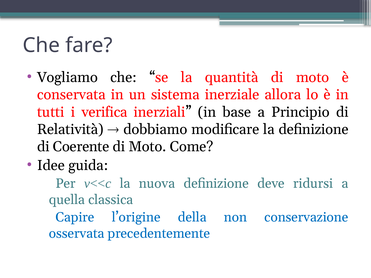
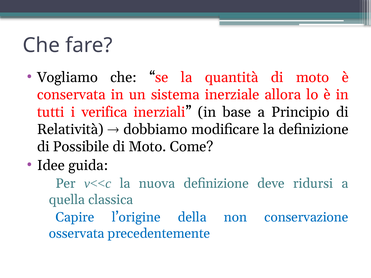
Coerente: Coerente -> Possibile (81, 147)
